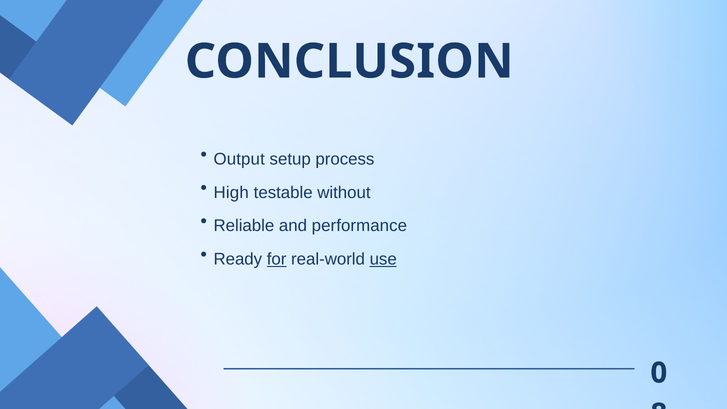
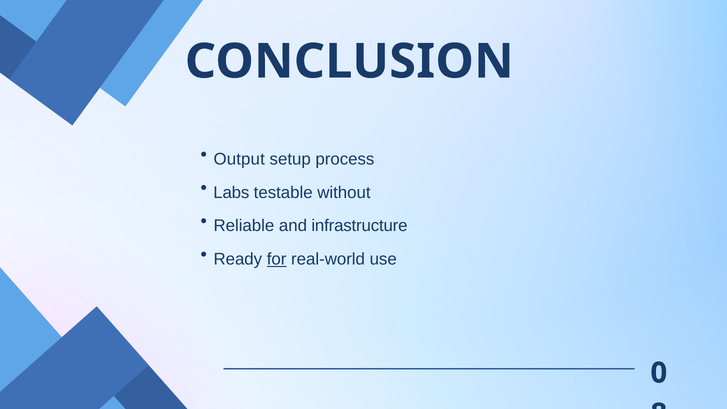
High: High -> Labs (231, 192)
performance: performance -> infrastructure (359, 226)
use underline: present -> none (383, 259)
